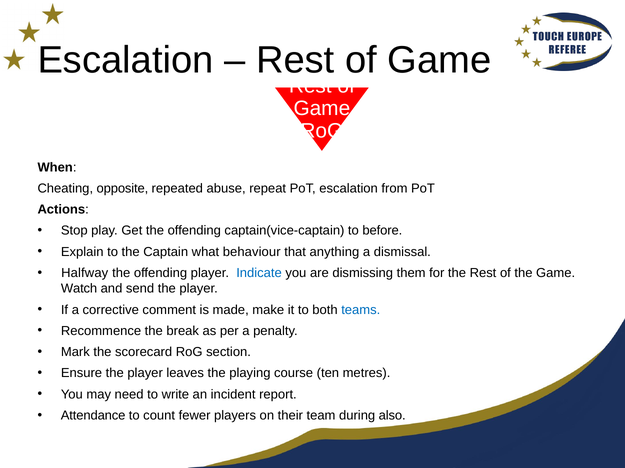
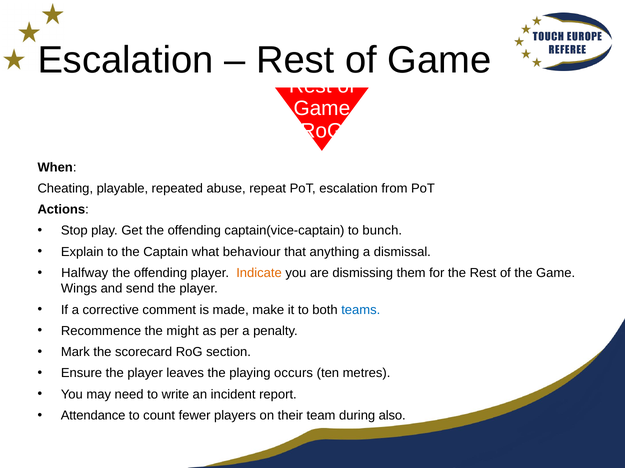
opposite: opposite -> playable (122, 189)
before: before -> bunch (382, 231)
Indicate colour: blue -> orange (259, 273)
Watch: Watch -> Wings (79, 289)
break: break -> might (183, 331)
course: course -> occurs (294, 374)
